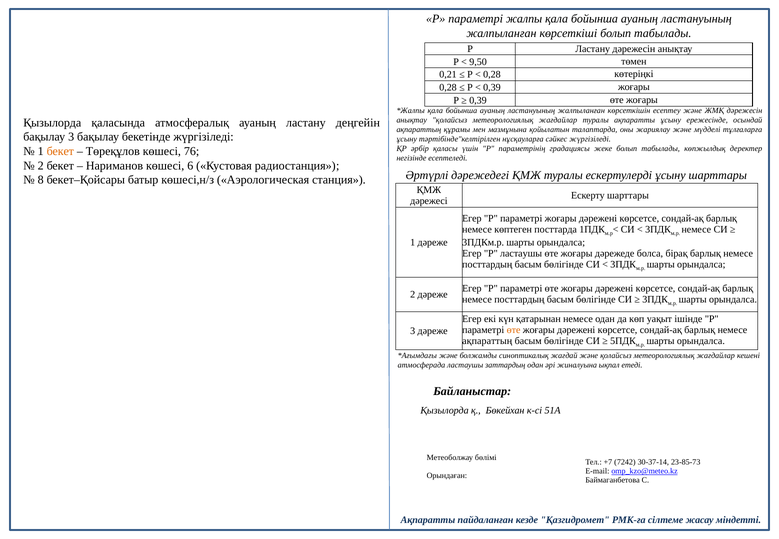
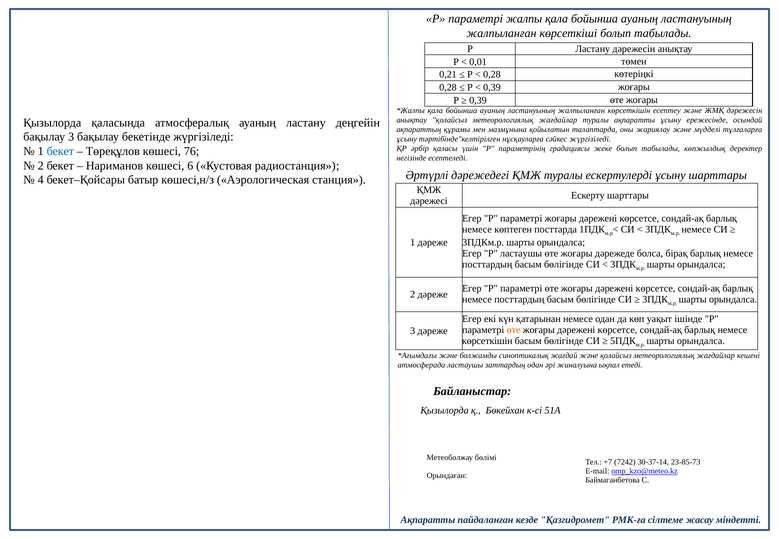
9,50: 9,50 -> 0,01 (478, 62)
бекет colour: orange -> blue (60, 151)
8: 8 -> 4 (41, 180)
ақпараттың: ақпараттың -> көрсеткішін (487, 341)
